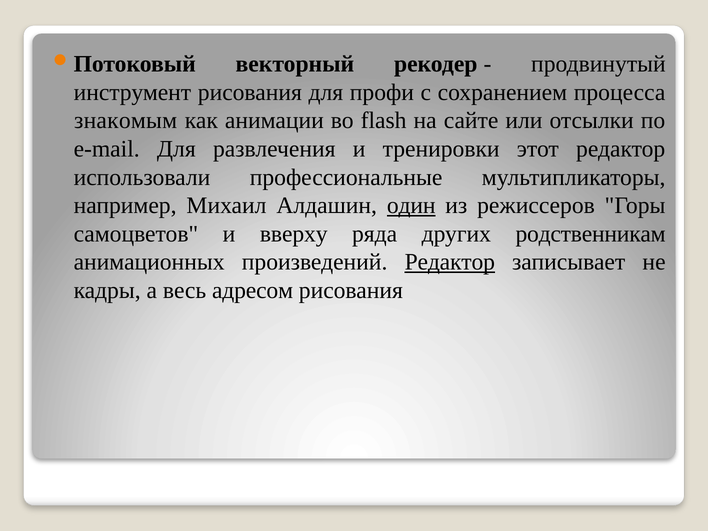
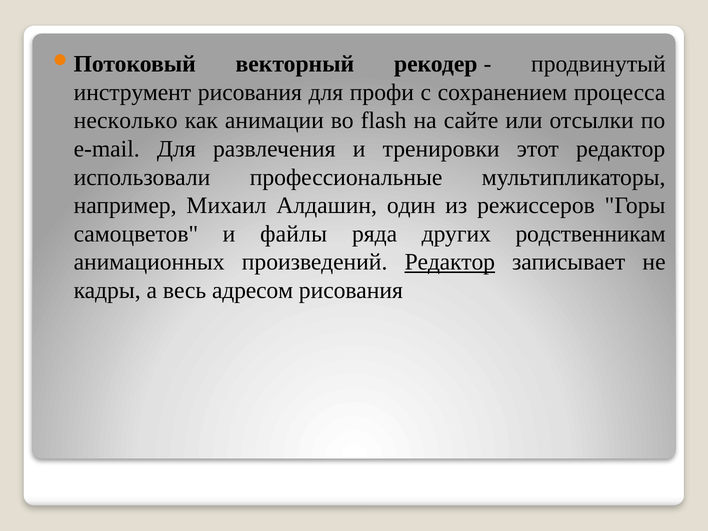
знакомым: знакомым -> несколько (126, 121)
один underline: present -> none (411, 206)
вверху: вверху -> файлы (294, 234)
